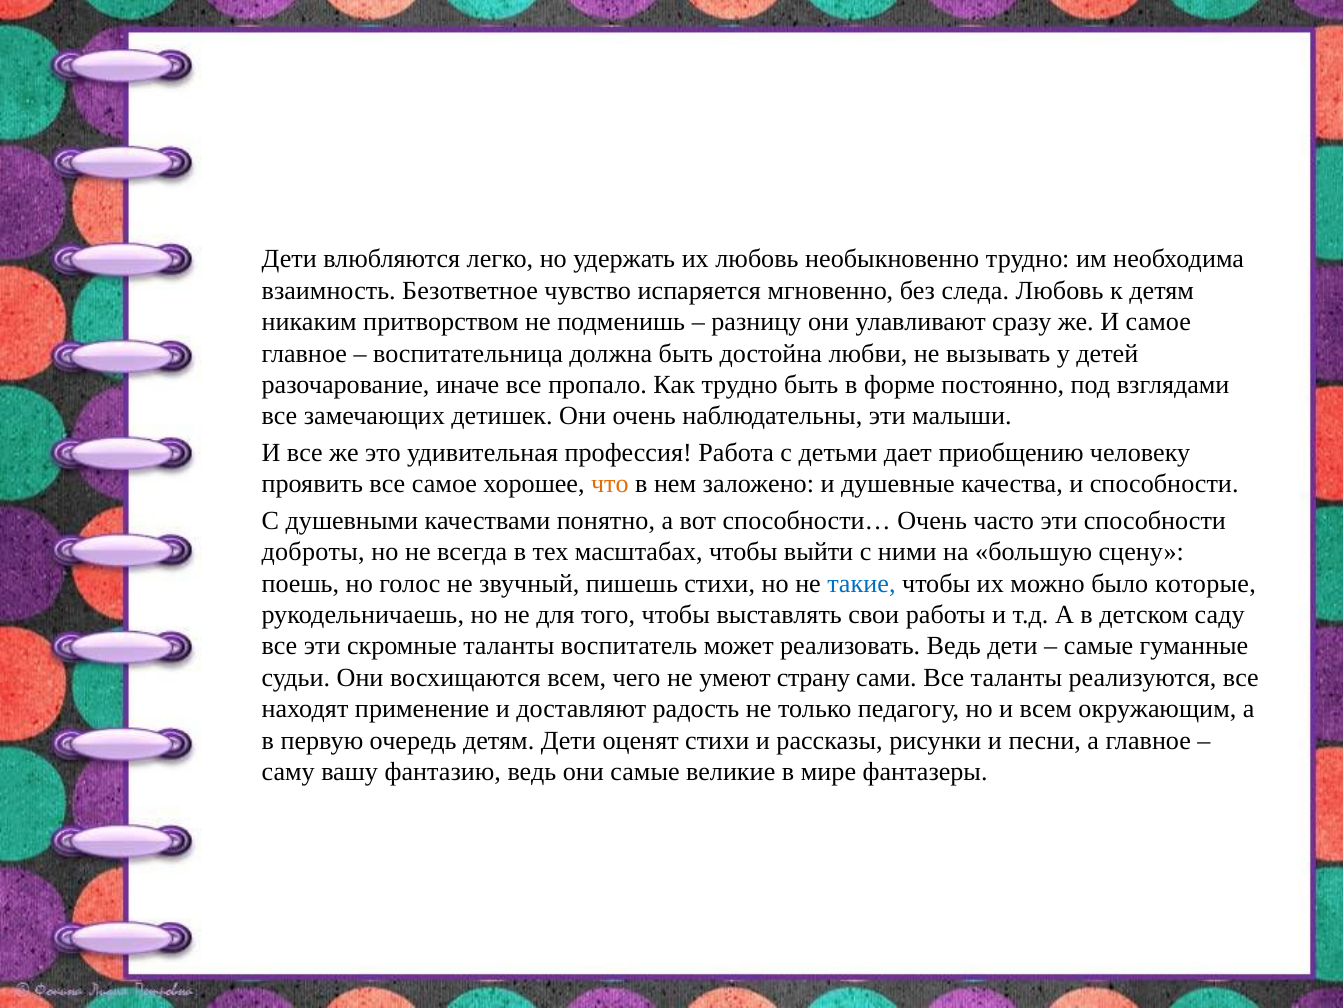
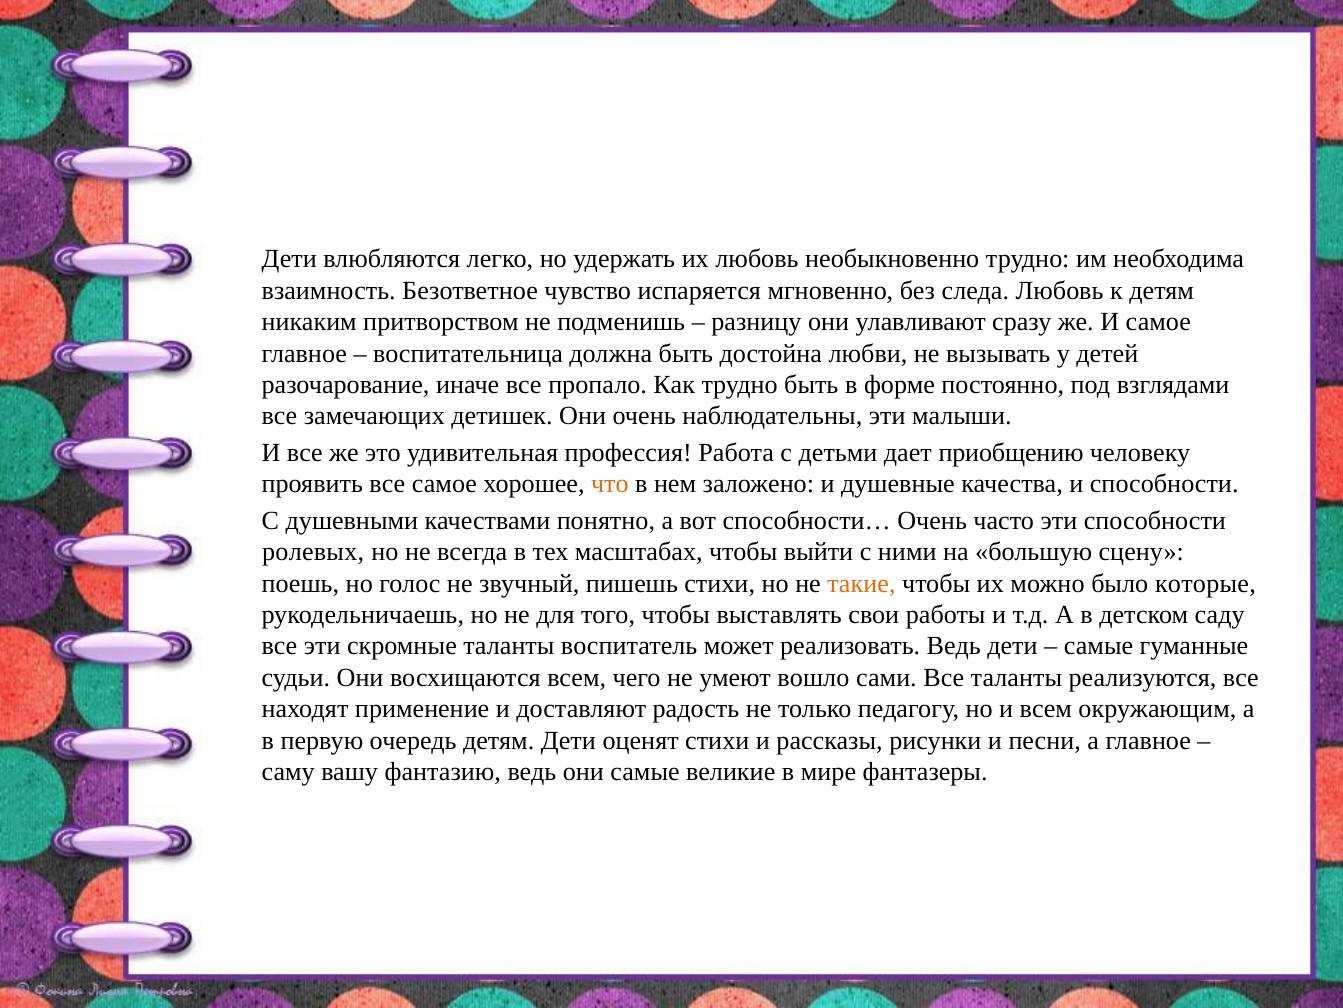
доброты: доброты -> ролевых (313, 552)
такие colour: blue -> orange (862, 583)
страну: страну -> вошло (813, 677)
